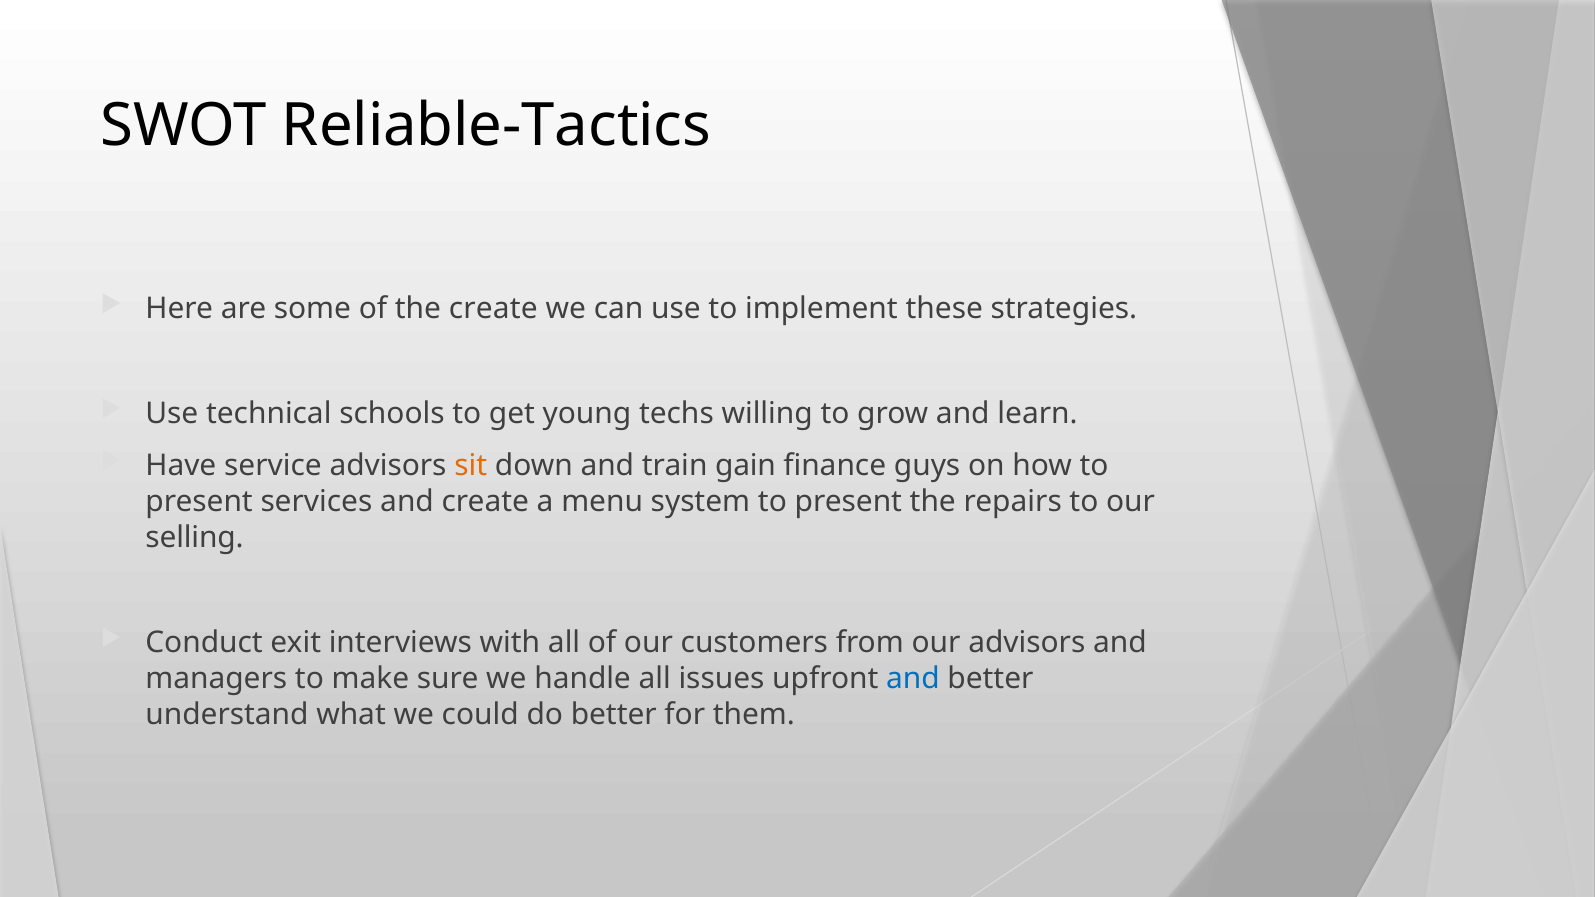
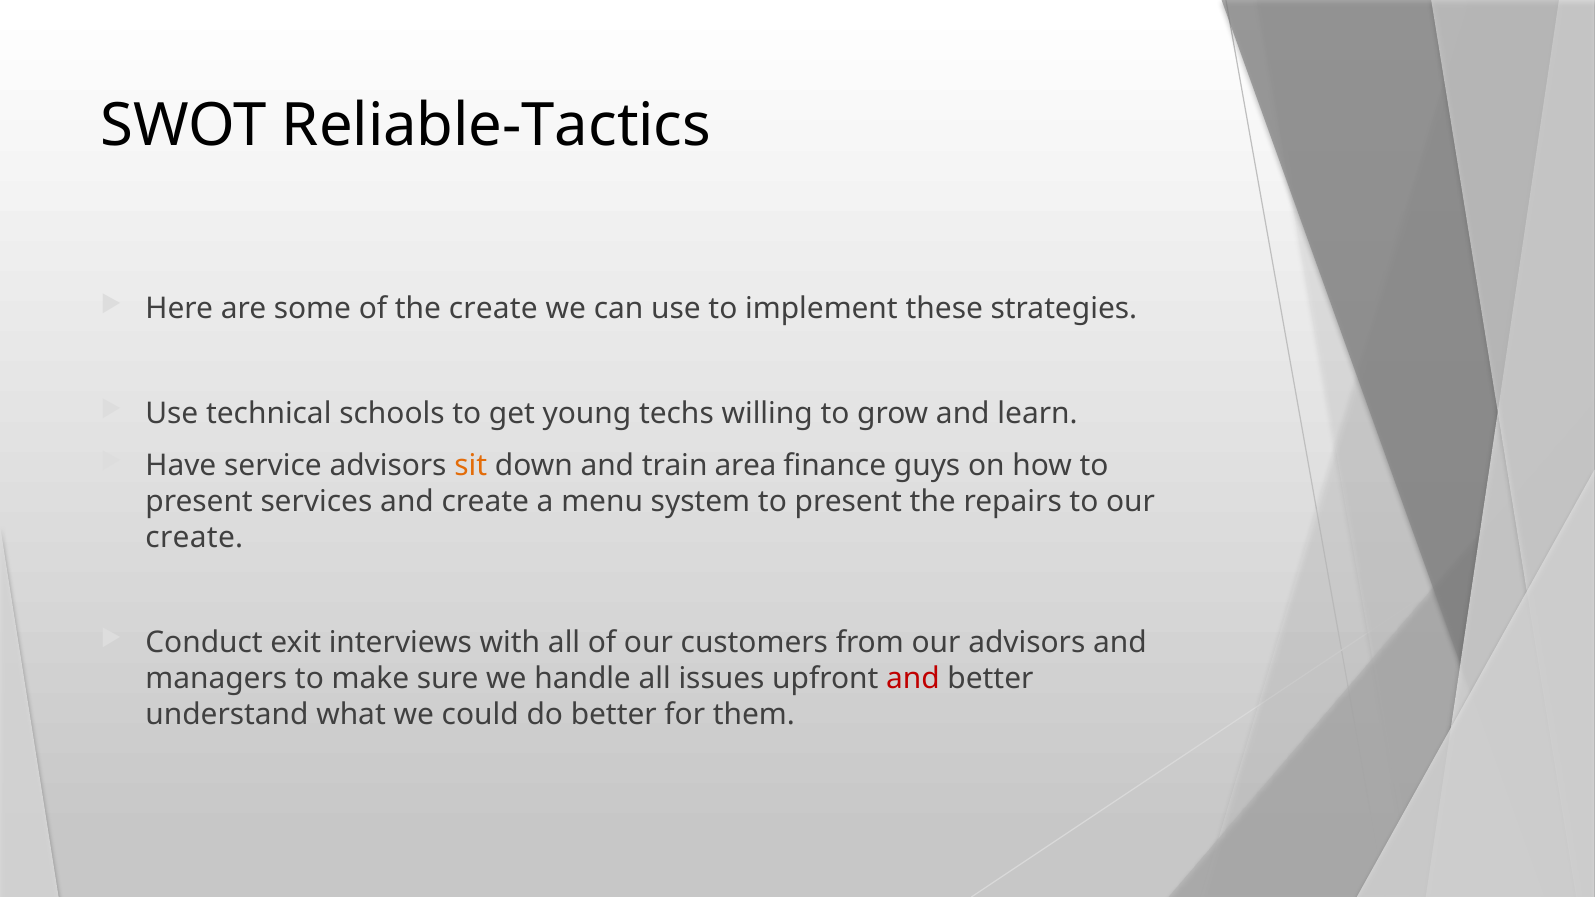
gain: gain -> area (745, 466)
selling: selling -> create (194, 538)
and colour: blue -> red (913, 679)
